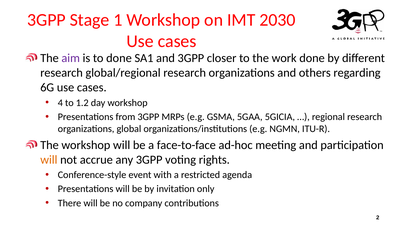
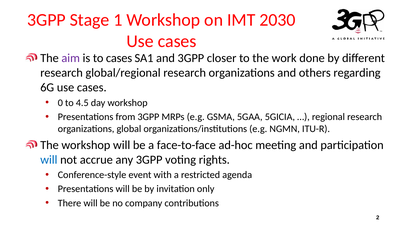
to done: done -> cases (119, 58)
4: 4 -> 0 (60, 103)
1.2: 1.2 -> 4.5 (82, 103)
will colour: orange -> blue (49, 159)
